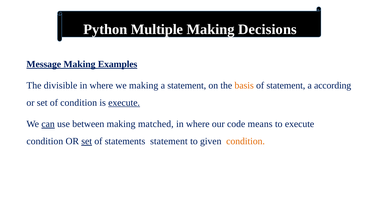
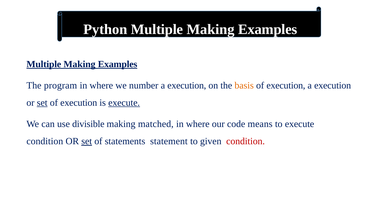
Decisions: Decisions -> Examples (268, 29)
Message: Message -> Multiple (44, 64)
divisible: divisible -> program (60, 85)
we making: making -> number (144, 85)
statement: statement -> execution (187, 85)
statement: statement -> execution (286, 85)
according: according -> execution (333, 85)
set underline: none -> present (42, 103)
condition: condition -> execution (79, 103)
can underline: present -> none (48, 124)
between: between -> divisible (88, 124)
condition colour: orange -> red (246, 141)
